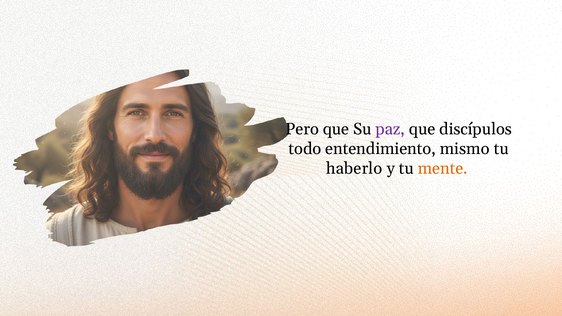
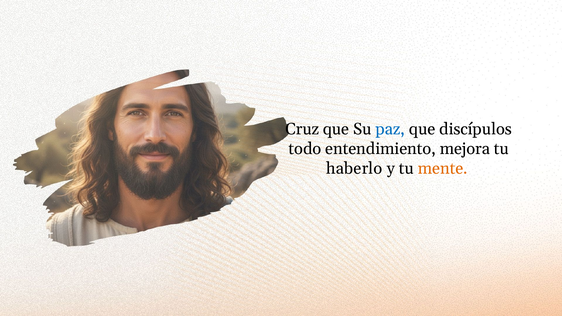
Pero: Pero -> Cruz (302, 129)
paz colour: purple -> blue (390, 129)
mismo: mismo -> mejora (465, 149)
